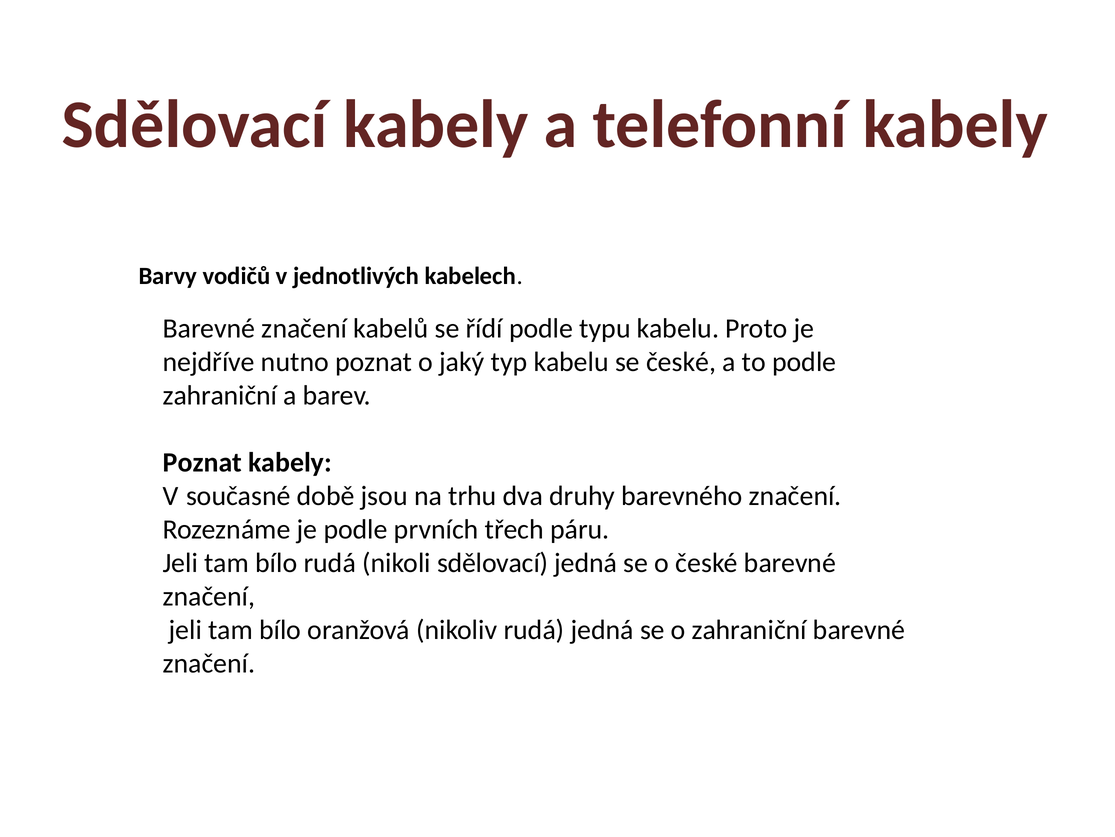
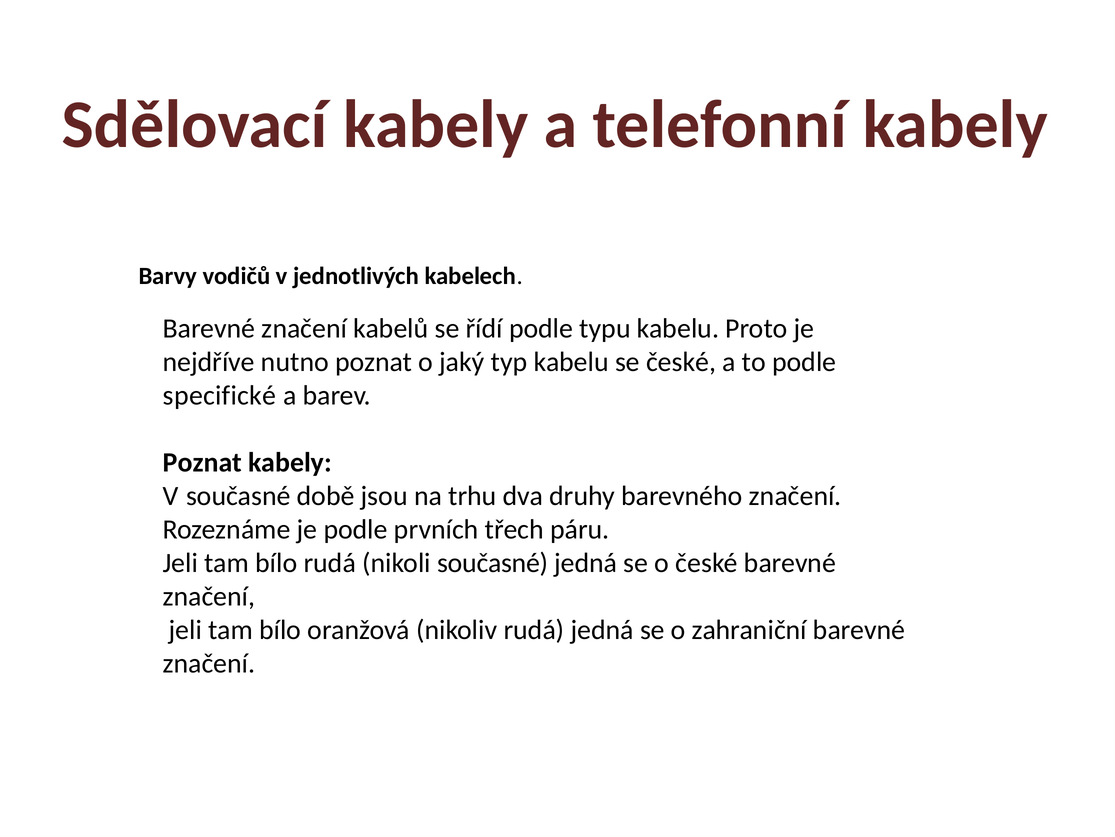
zahraniční: zahraniční -> specifické (220, 395)
nikoli sdělovací: sdělovací -> současné (493, 563)
